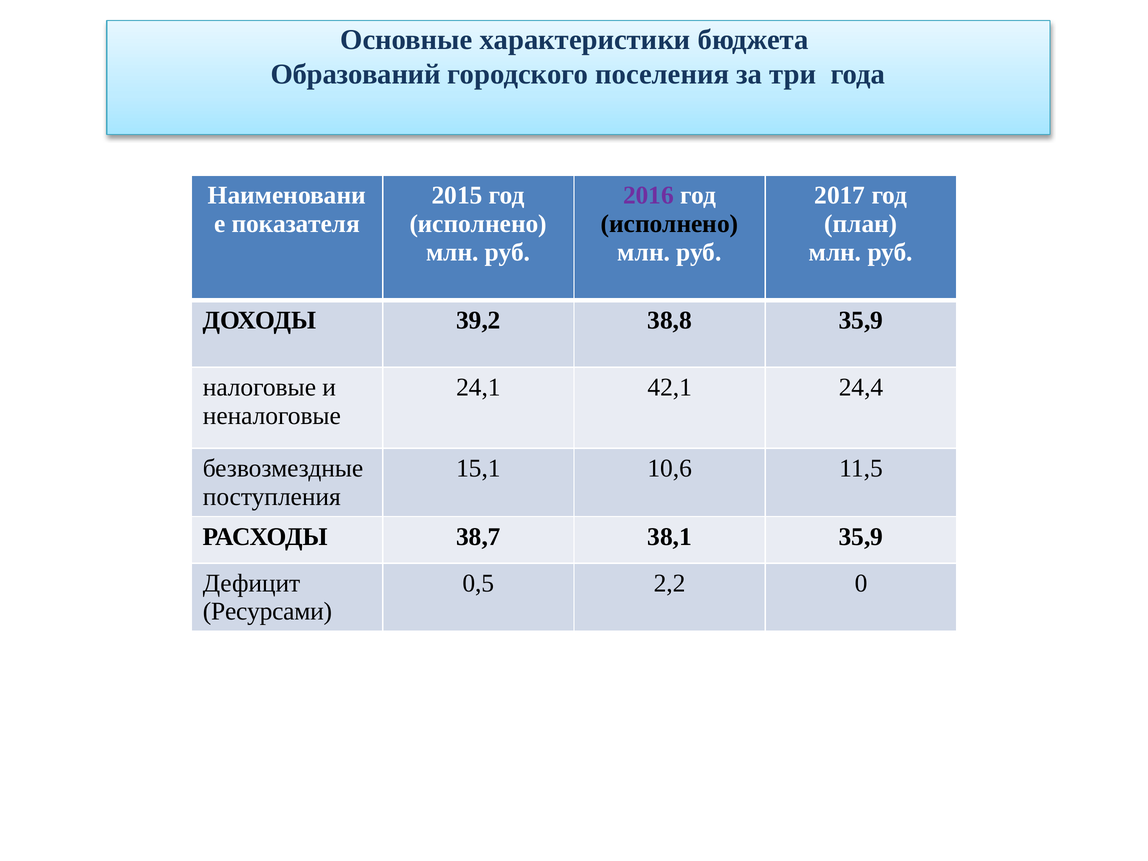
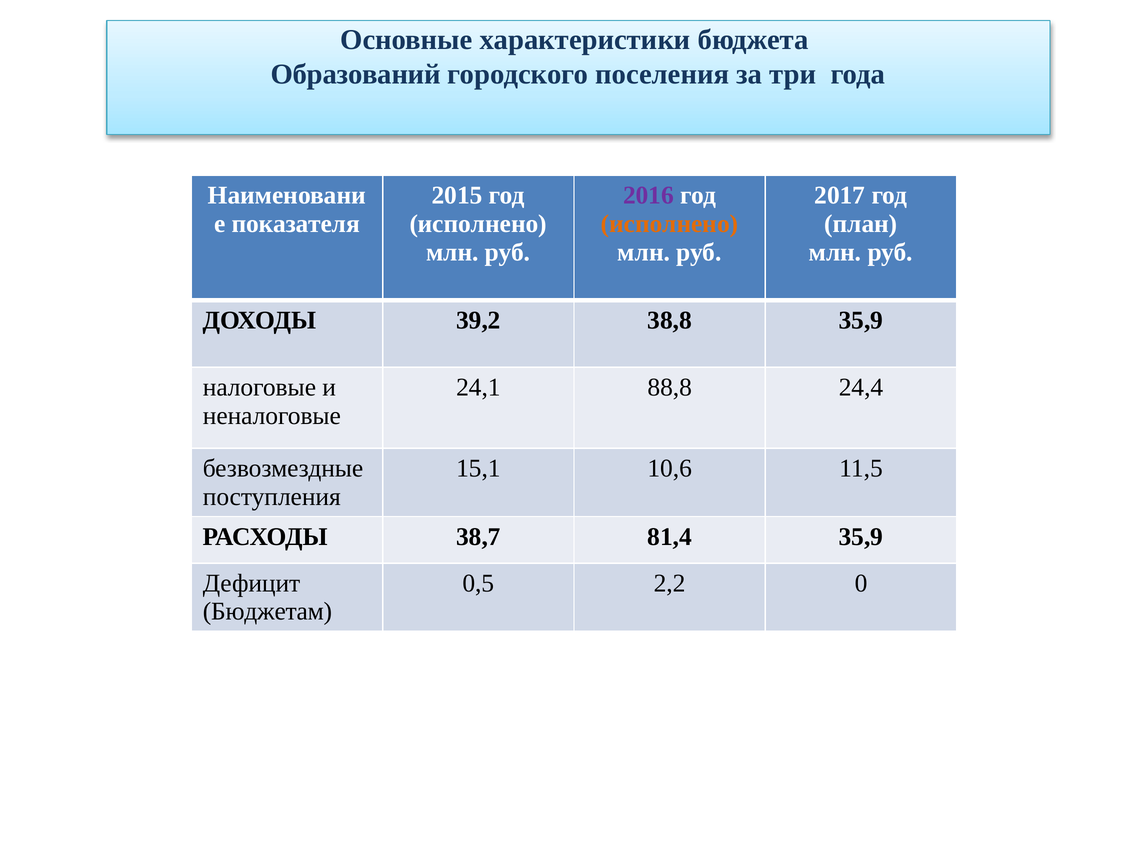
исполнено colour: black -> orange (670, 224)
42,1: 42,1 -> 88,8 (670, 388)
38,1: 38,1 -> 81,4 (670, 537)
Ресурсами: Ресурсами -> Бюджетам (267, 612)
